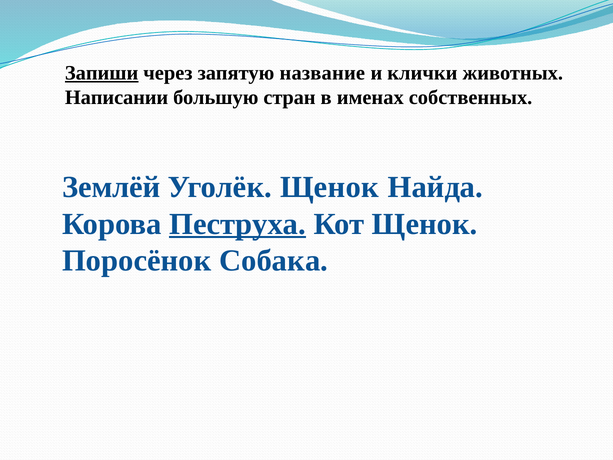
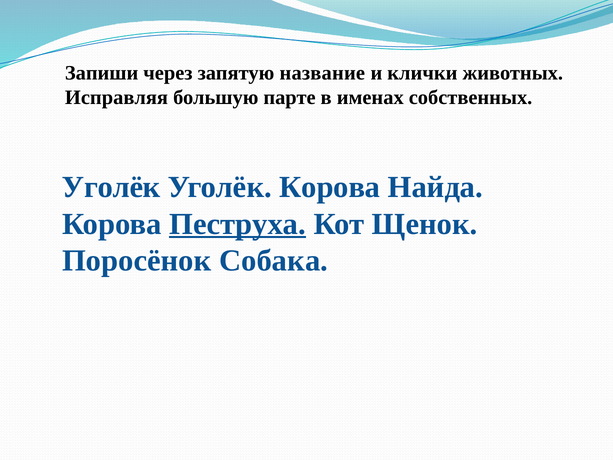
Запиши underline: present -> none (102, 73)
Написании: Написании -> Исправляя (117, 97)
стран: стран -> парте (290, 97)
Землёй: Землёй -> Уголёк (111, 187)
Уголёк Щенок: Щенок -> Корова (330, 187)
